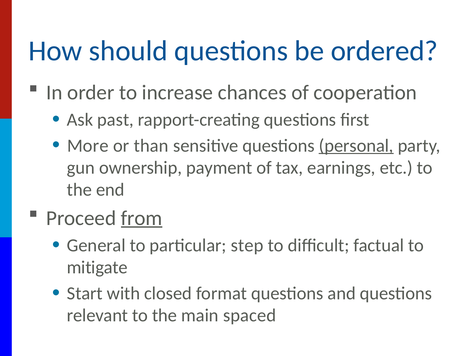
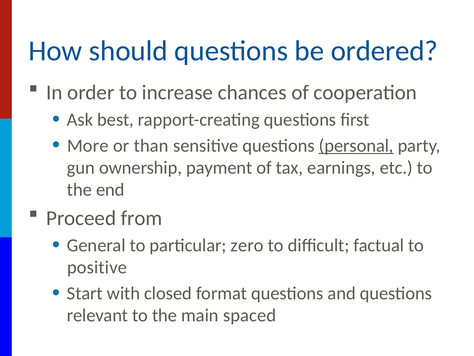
past: past -> best (116, 120)
from underline: present -> none (142, 218)
step: step -> zero (247, 245)
mitigate: mitigate -> positive (97, 267)
